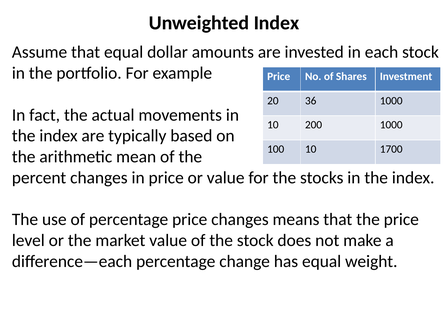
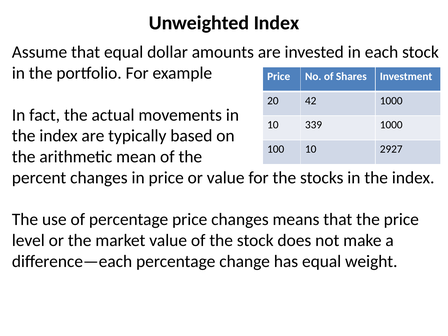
36: 36 -> 42 (311, 101)
200: 200 -> 339 (314, 125)
1700: 1700 -> 2927 (391, 149)
